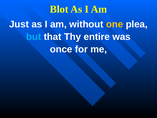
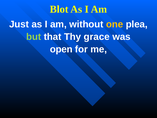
but colour: light blue -> light green (34, 37)
entire: entire -> grace (97, 37)
once: once -> open (61, 49)
